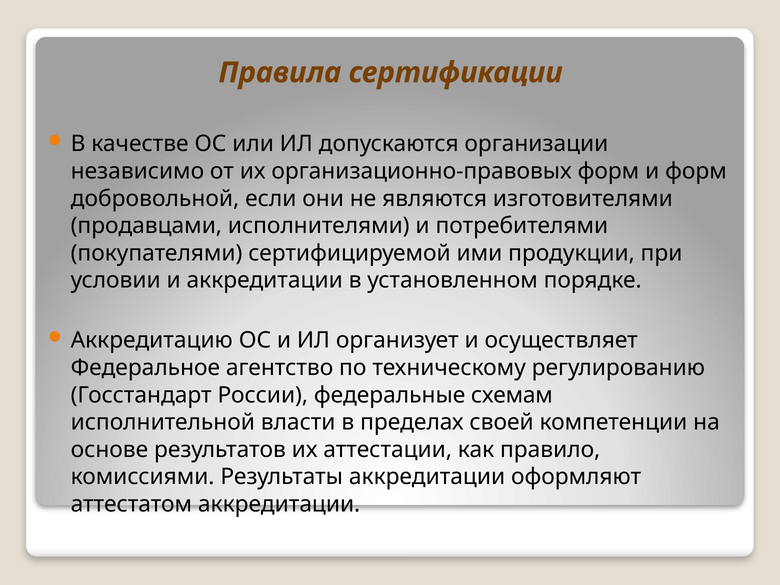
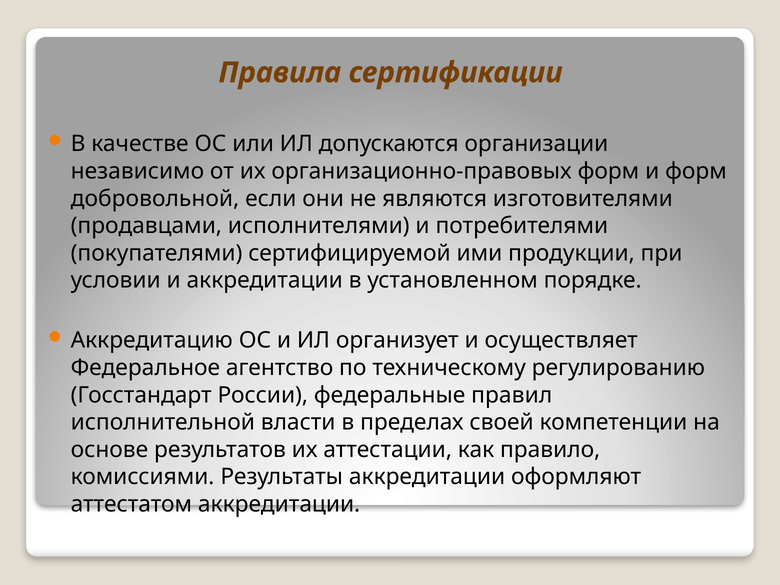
схемам: схемам -> правил (512, 395)
